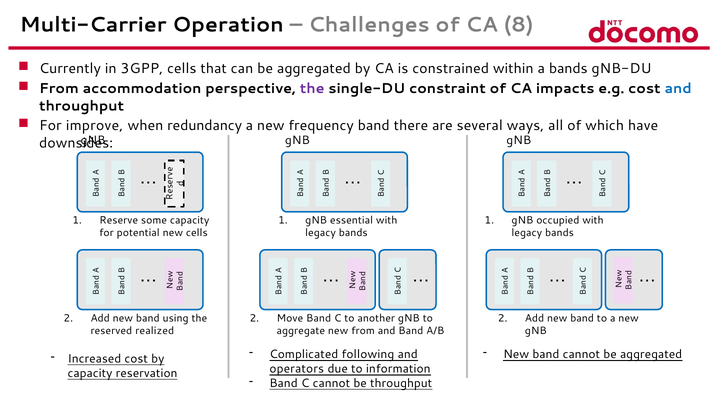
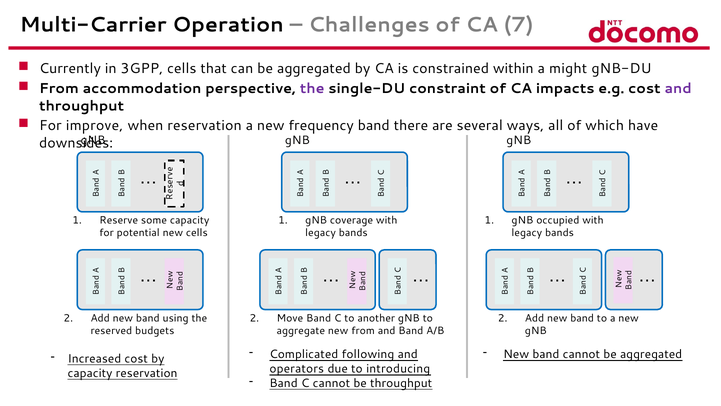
8: 8 -> 7 (519, 25)
a bands: bands -> might (568, 69)
and colour: blue -> purple (678, 89)
when redundancy: redundancy -> reservation (204, 126)
essential: essential -> coverage (352, 220)
realized: realized -> budgets (155, 330)
information: information -> introducing (398, 368)
